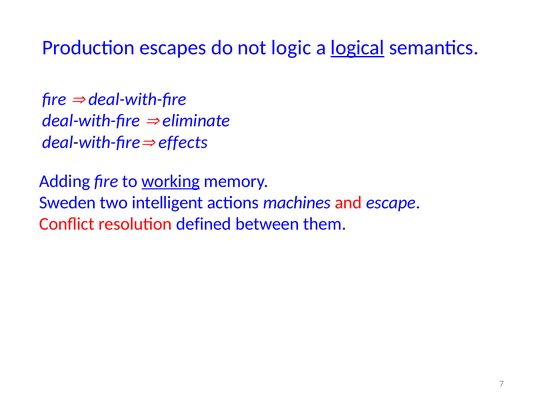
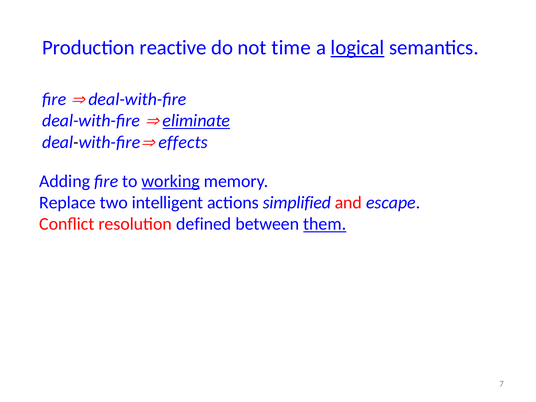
escapes: escapes -> reactive (173, 48)
logic: logic -> time (291, 48)
eliminate underline: none -> present (196, 121)
Sweden: Sweden -> Replace (68, 203)
machines: machines -> simplified (297, 203)
them underline: none -> present (325, 224)
